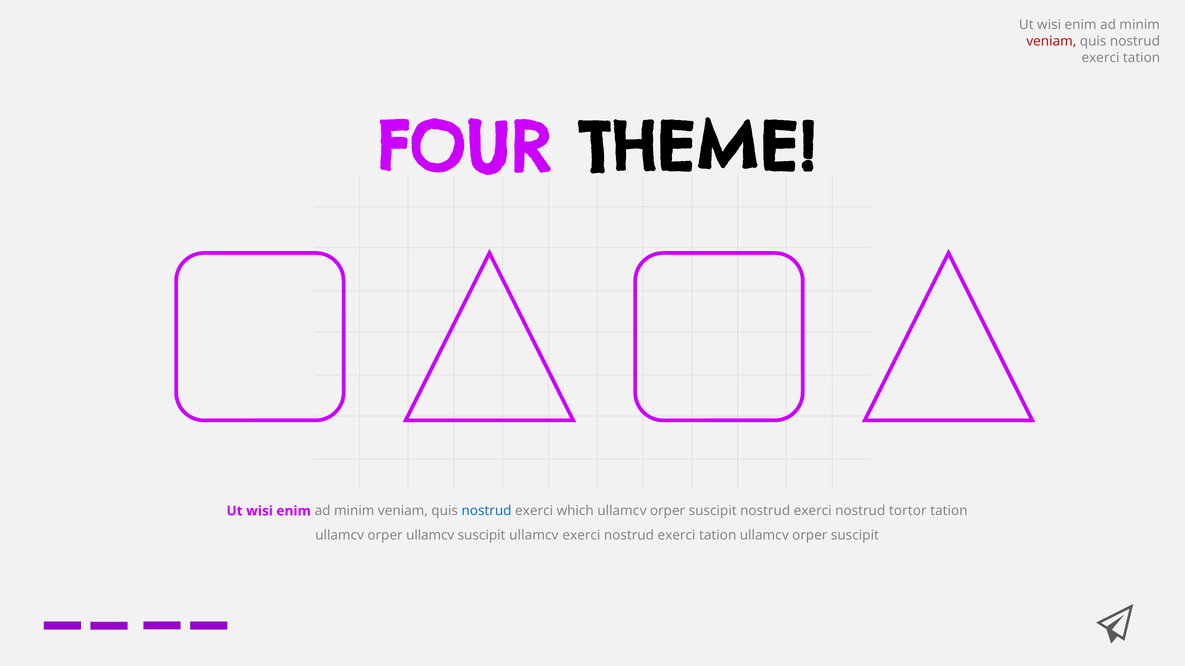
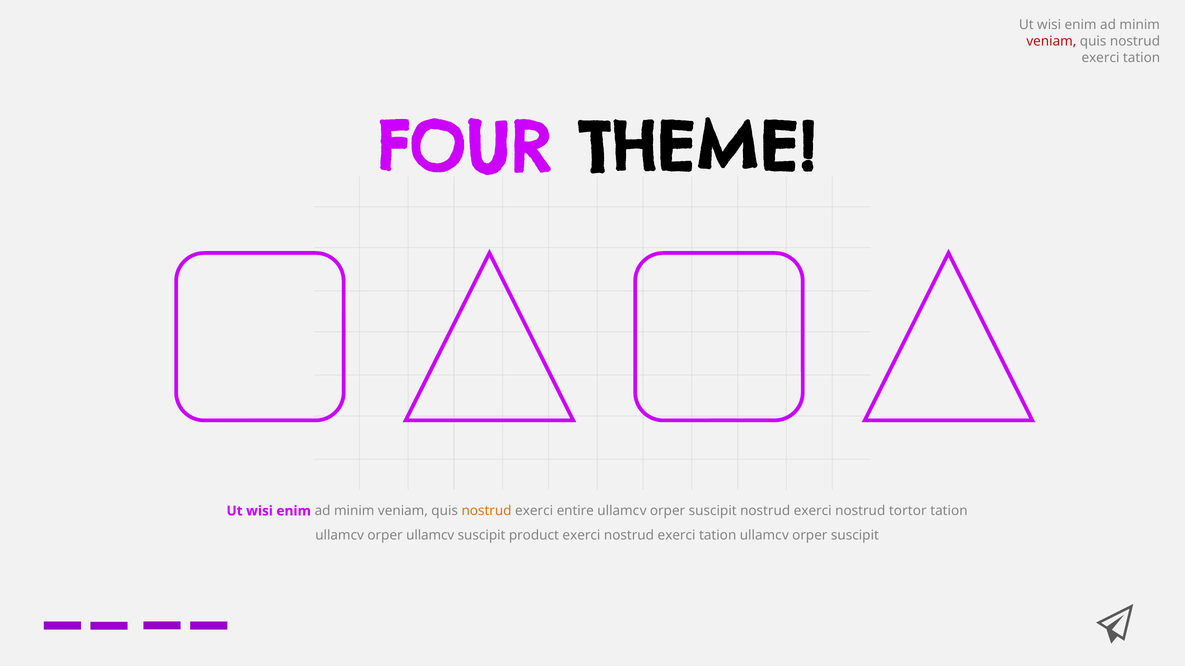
nostrud colour: blue -> orange (487, 511)
which: which -> entire (575, 511)
suscipit ullamcv: ullamcv -> product (534, 536)
